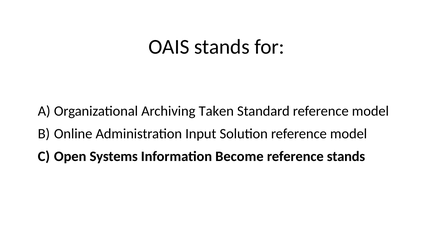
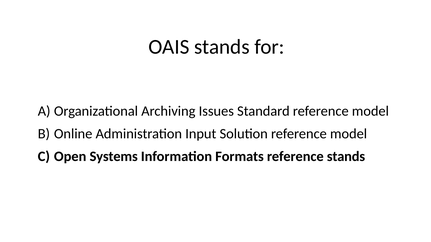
Taken: Taken -> Issues (216, 111)
Become: Become -> Formats (240, 157)
